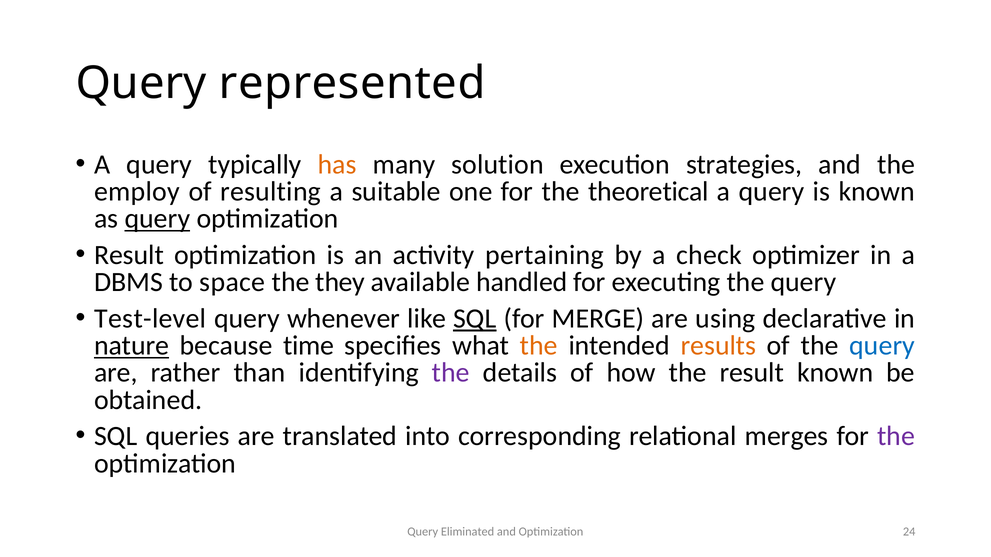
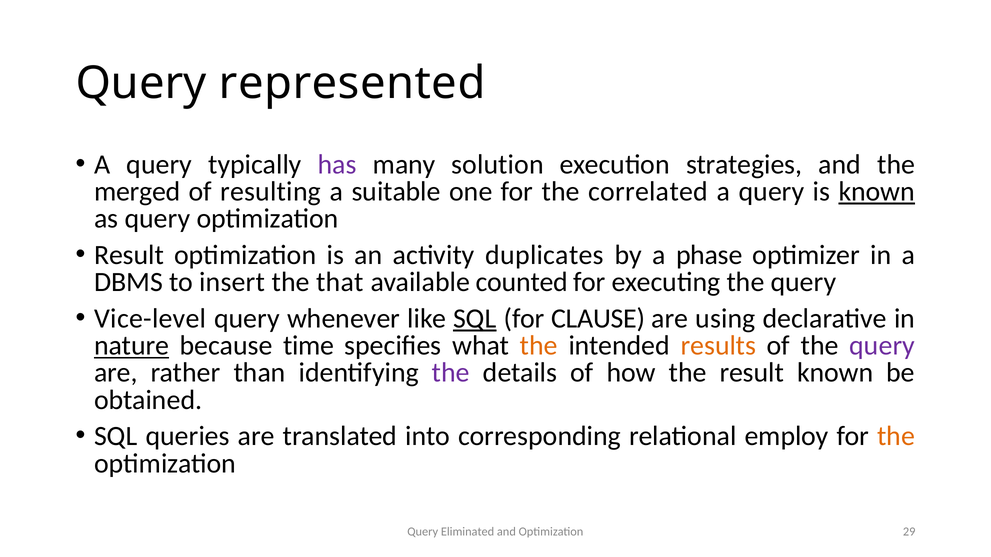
has colour: orange -> purple (337, 165)
employ: employ -> merged (137, 192)
theoretical: theoretical -> correlated (648, 192)
known underline: none -> present (877, 192)
query underline: present -> none (157, 219)
pertaining: pertaining -> duplicates (545, 255)
check: check -> phase (709, 255)
space: space -> insert (232, 282)
they: they -> that (340, 282)
handled: handled -> counted (522, 282)
Test-level: Test-level -> Vice-level (150, 319)
MERGE: MERGE -> CLAUSE (598, 319)
query colour: blue -> purple (882, 346)
merges: merges -> employ (787, 437)
the colour: purple -> orange (896, 437)
24: 24 -> 29 (909, 532)
